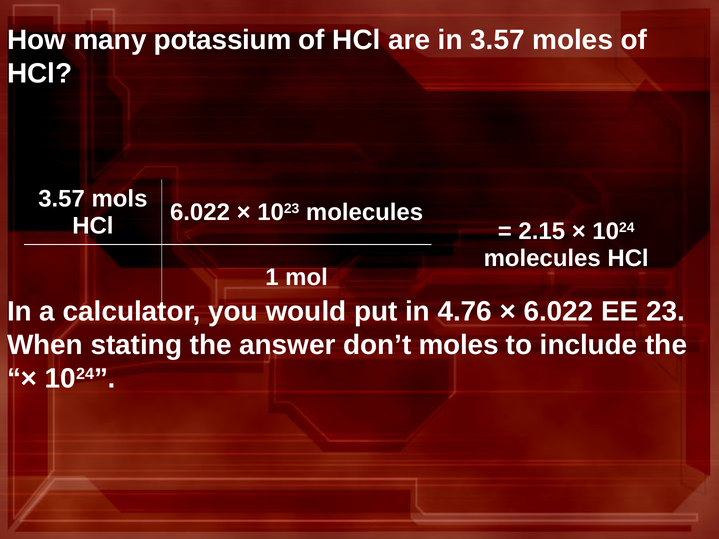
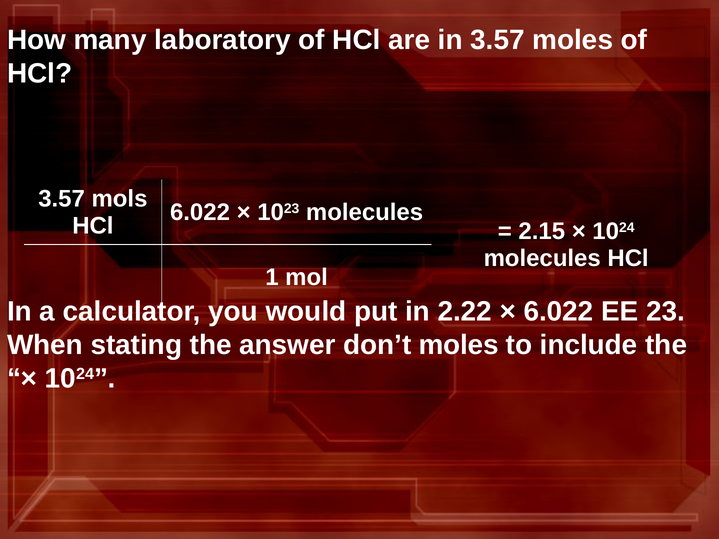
potassium: potassium -> laboratory (223, 40)
4.76: 4.76 -> 2.22 (465, 312)
